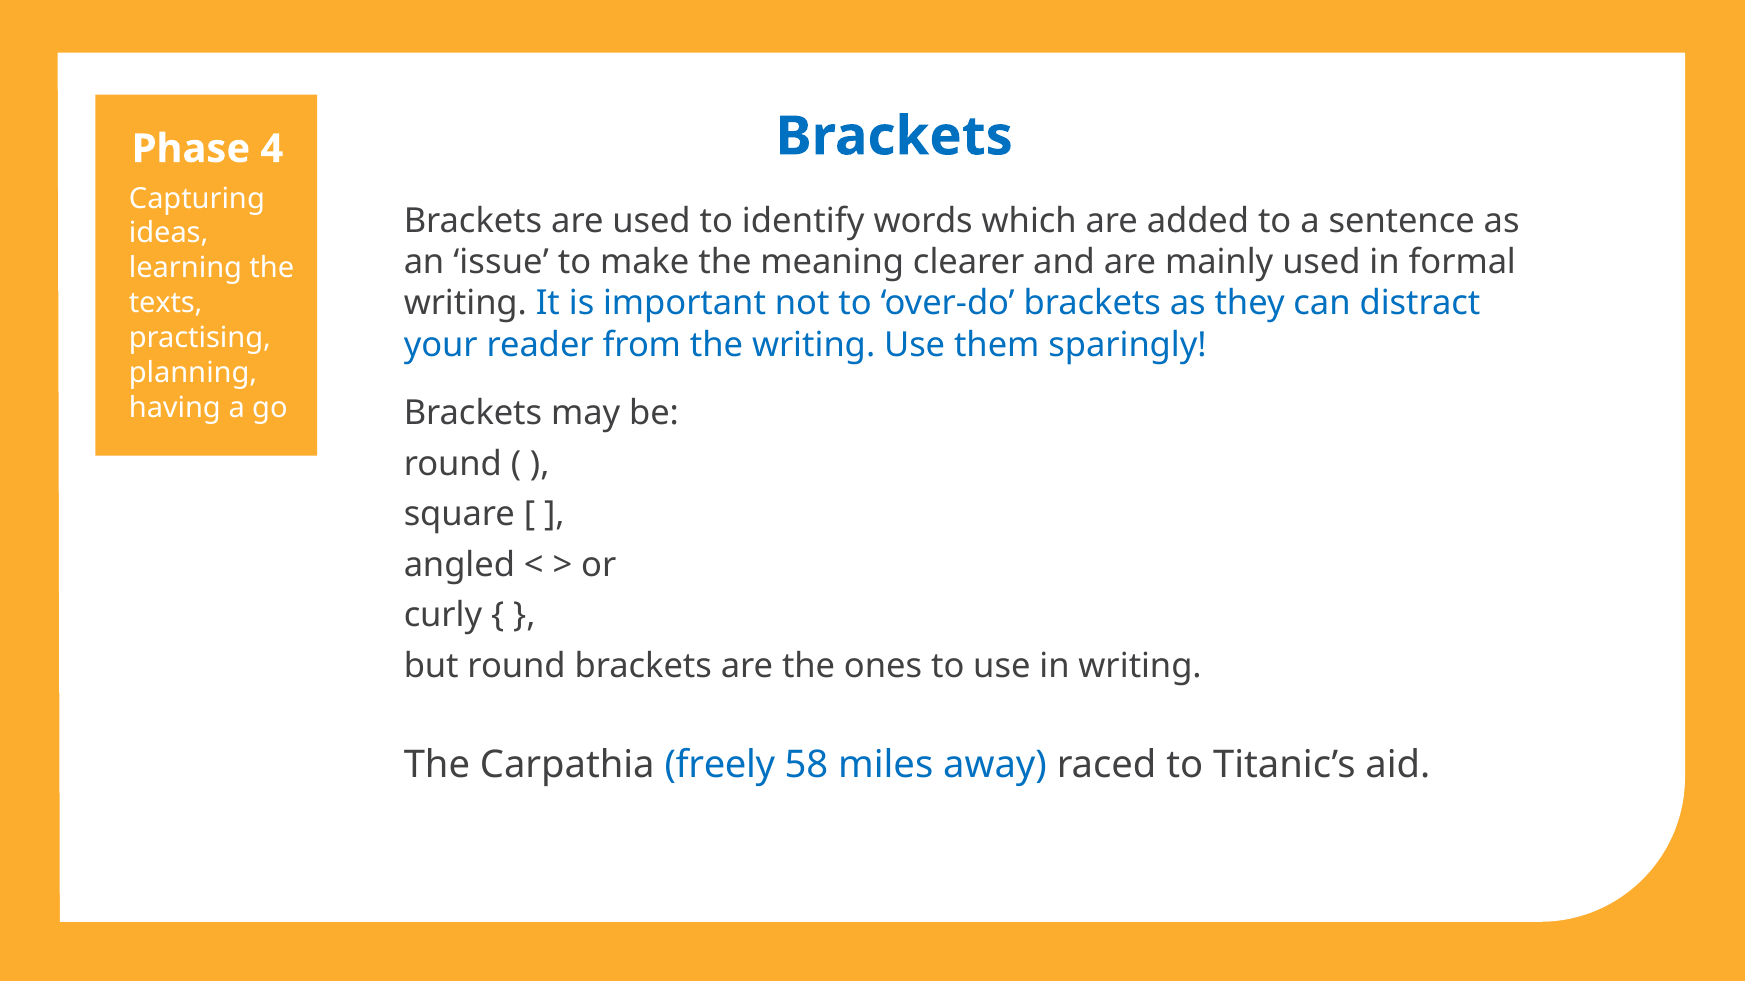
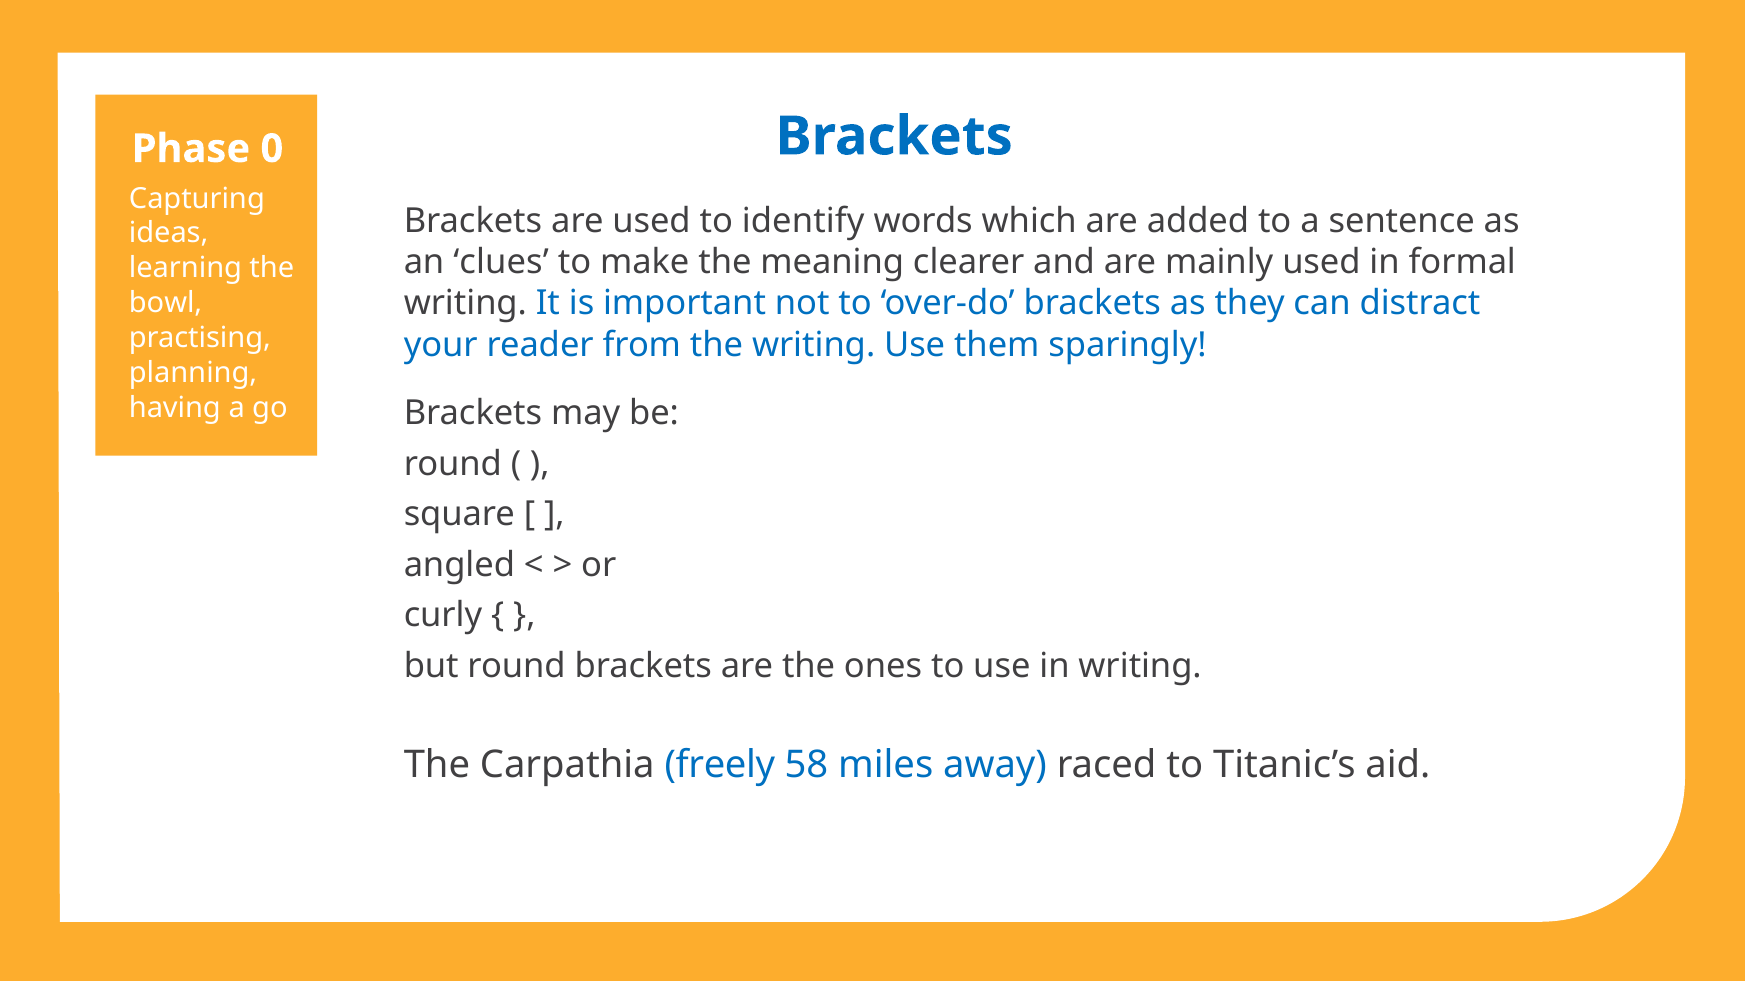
4: 4 -> 0 (272, 149)
issue: issue -> clues (501, 262)
texts: texts -> bowl (166, 303)
